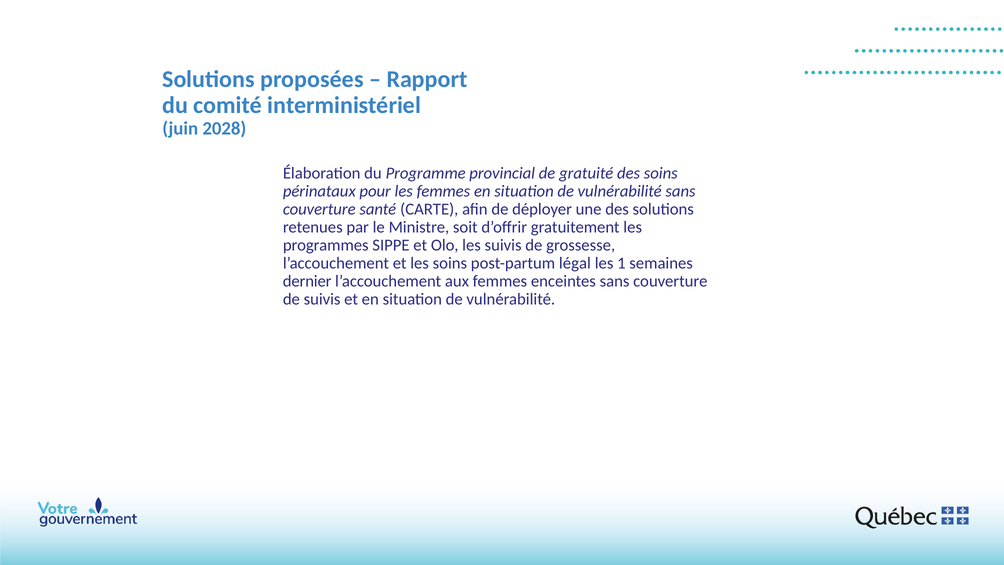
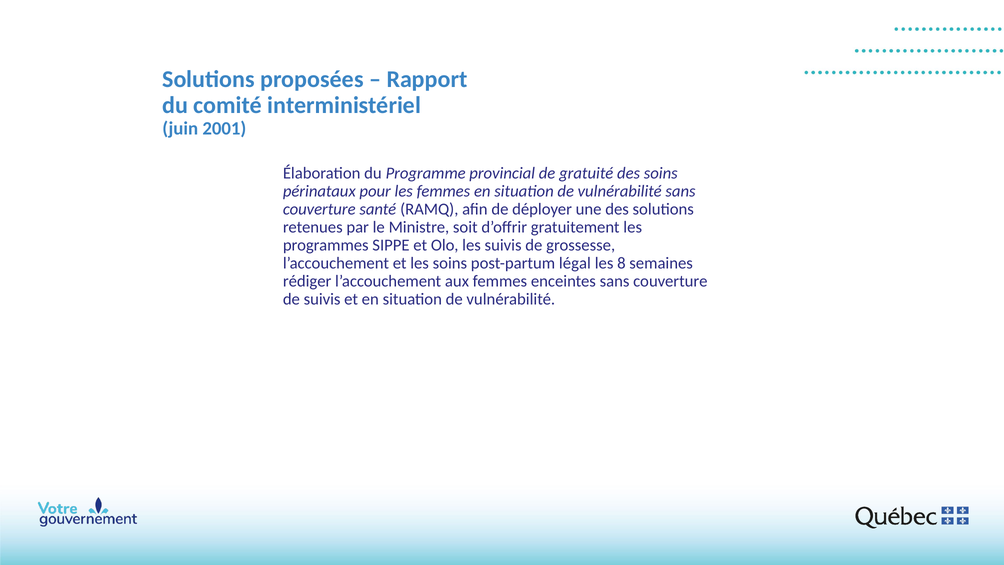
2028: 2028 -> 2001 (224, 128)
CARTE: CARTE -> RAMQ (429, 209)
1: 1 -> 8 (621, 263)
dernier: dernier -> rédiger (307, 281)
